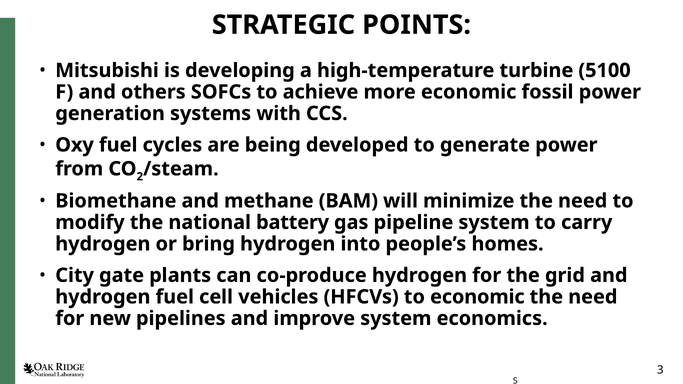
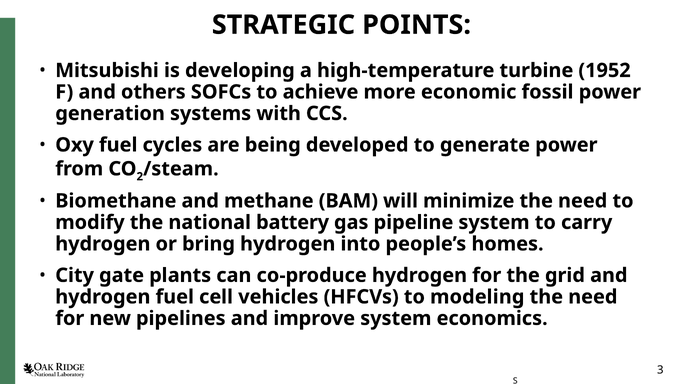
5100: 5100 -> 1952 (605, 70)
to economic: economic -> modeling (477, 297)
